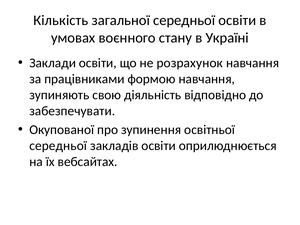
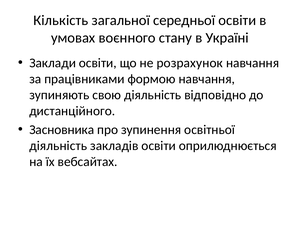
забезпечувати: забезпечувати -> дистанційного (72, 111)
Окупованої: Окупованої -> Засновника (62, 130)
середньої: середньої -> діяльність (58, 146)
